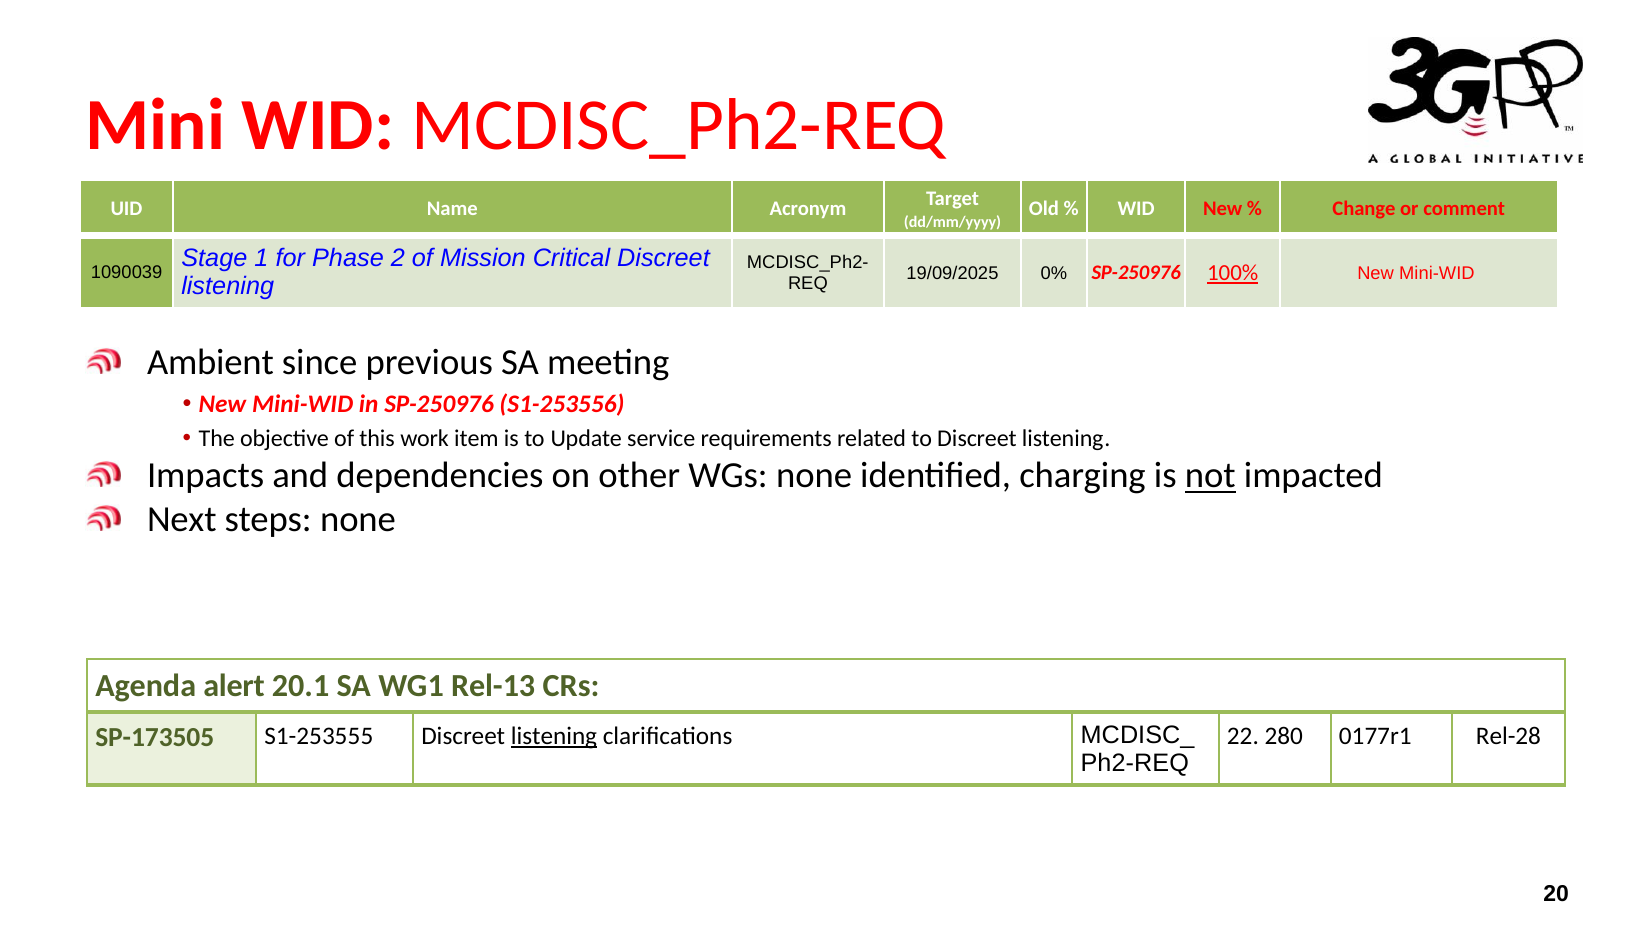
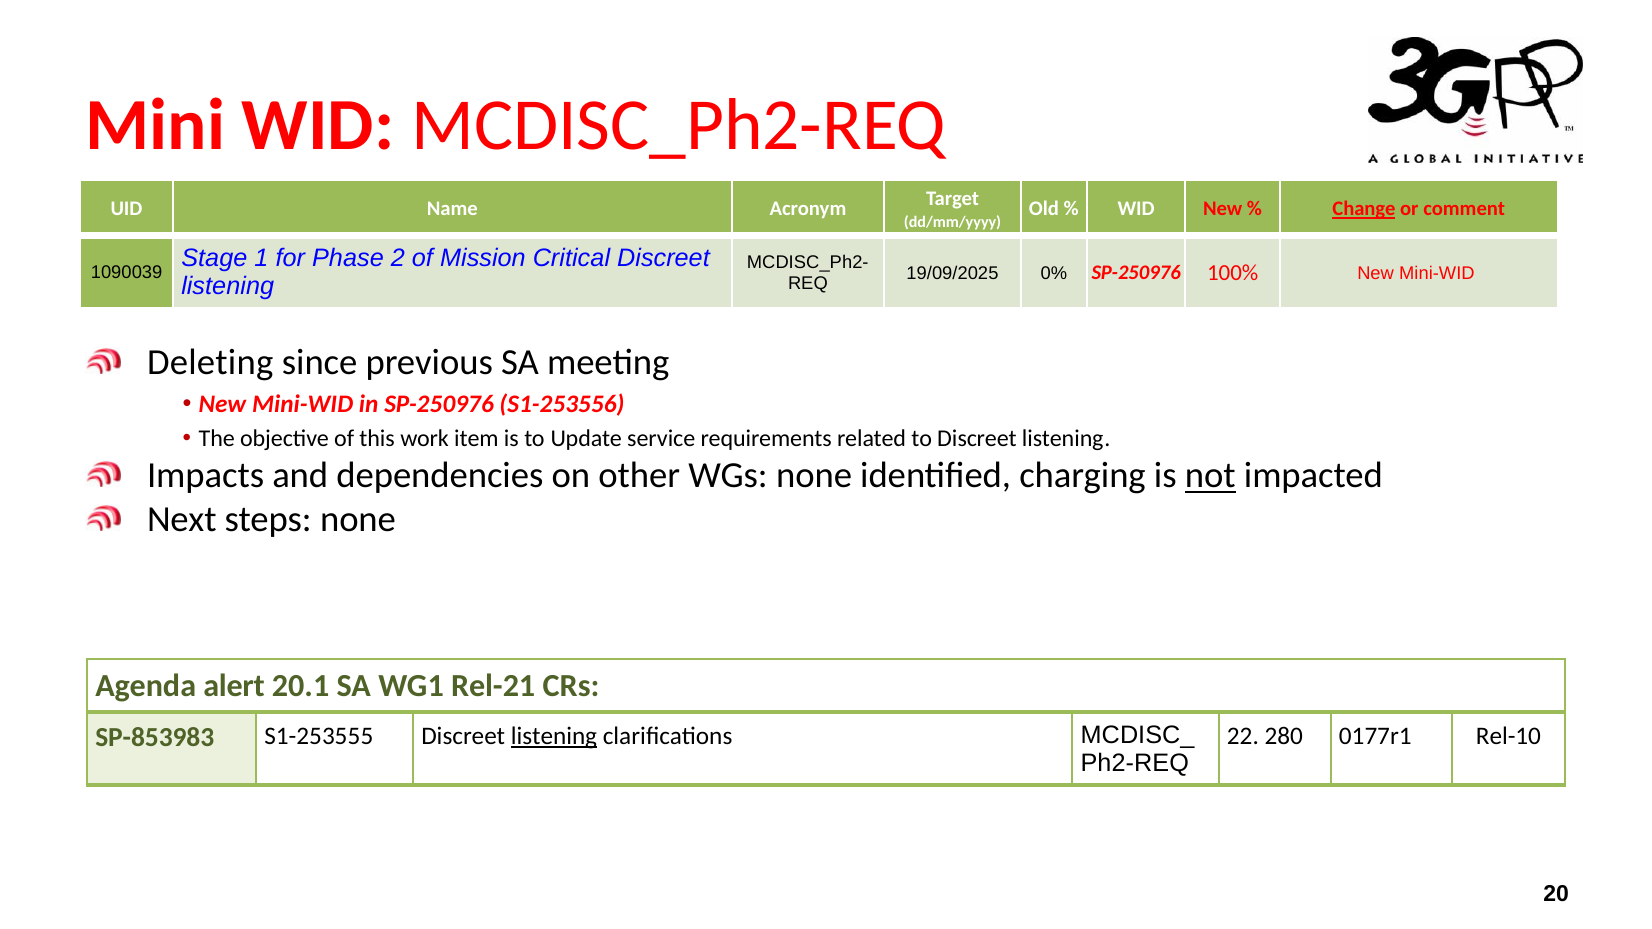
Change underline: none -> present (1364, 209)
100% underline: present -> none (1233, 273)
Ambient: Ambient -> Deleting (210, 363)
Rel-13: Rel-13 -> Rel-21 (493, 686)
Rel-28: Rel-28 -> Rel-10 (1508, 737)
SP-173505: SP-173505 -> SP-853983 (155, 738)
